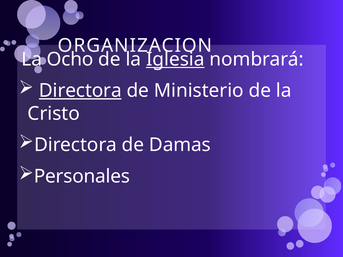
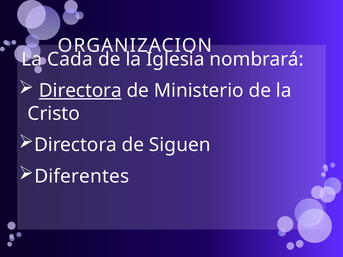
Ocho: Ocho -> Cada (70, 59)
Iglesia underline: present -> none (175, 59)
Damas: Damas -> Siguen (180, 145)
Personales: Personales -> Diferentes (82, 177)
